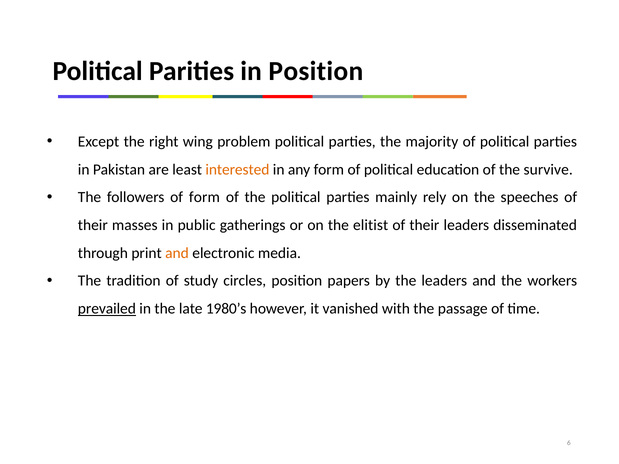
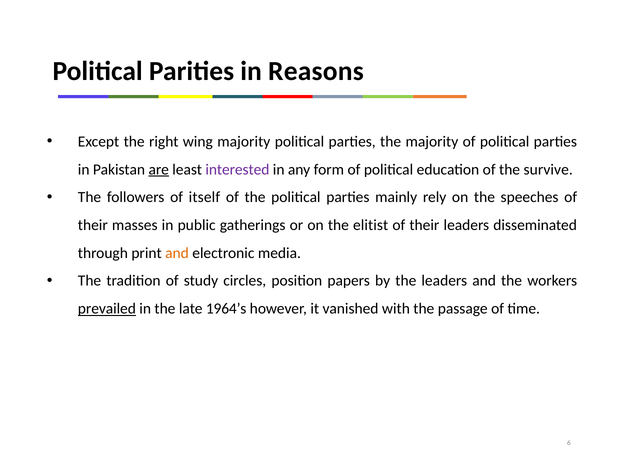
in Position: Position -> Reasons (316, 71)
wing problem: problem -> majority (244, 142)
are underline: none -> present (159, 170)
interested colour: orange -> purple (237, 170)
of form: form -> itself (204, 197)
1980’s: 1980’s -> 1964’s (226, 309)
